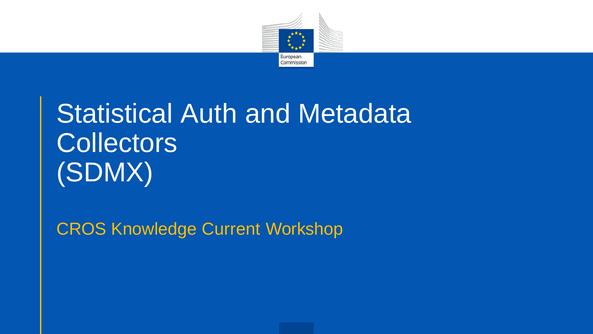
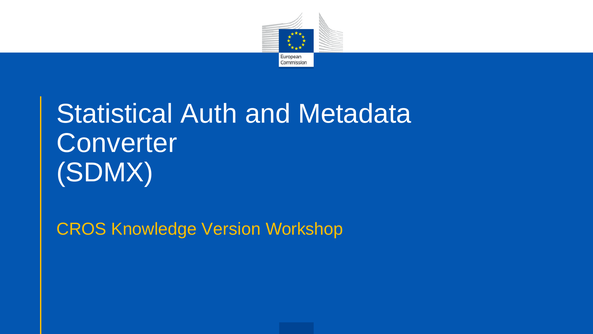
Collectors: Collectors -> Converter (117, 143)
Current: Current -> Version (231, 229)
